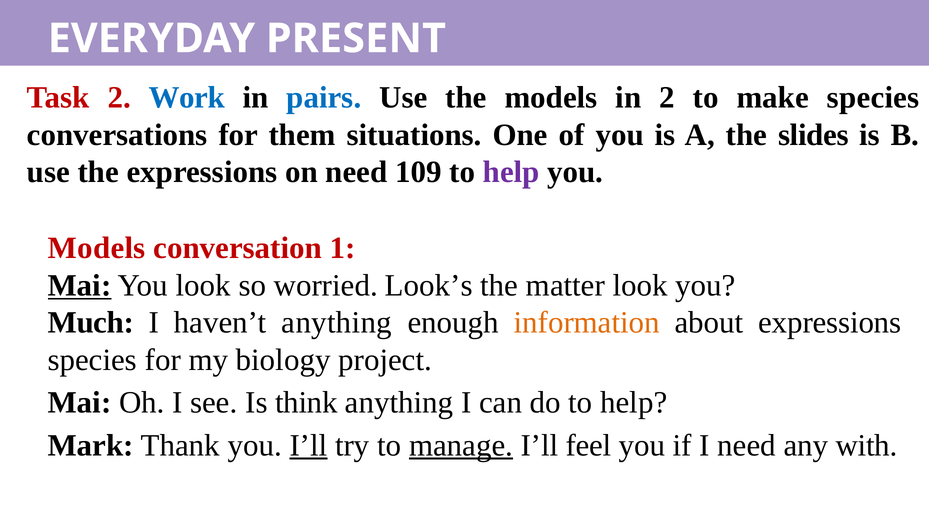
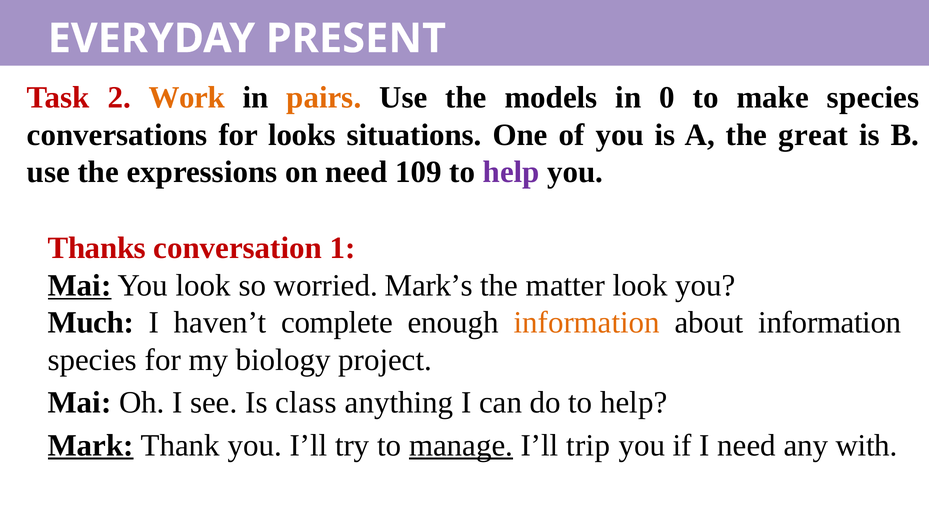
Work colour: blue -> orange (187, 98)
pairs colour: blue -> orange (324, 98)
in 2: 2 -> 0 (667, 98)
them: them -> looks (302, 135)
slides: slides -> great (813, 135)
Models: Models -> Thanks (97, 248)
Look’s: Look’s -> Mark’s (429, 285)
haven’t anything: anything -> complete (337, 322)
about expressions: expressions -> information (830, 322)
think: think -> class (306, 402)
Mark underline: none -> present (91, 445)
I’ll underline: present -> none (308, 445)
feel: feel -> trip (588, 445)
